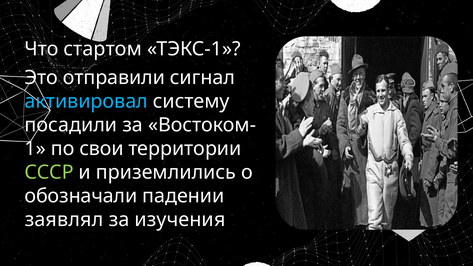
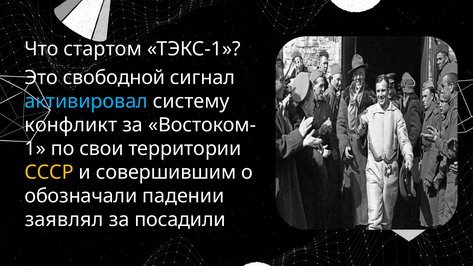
отправили: отправили -> свободной (114, 78)
посадили: посадили -> конфликт (71, 125)
СССР colour: light green -> yellow (49, 172)
приземлились: приземлились -> совершившим (166, 172)
изучения: изучения -> посадили (180, 220)
